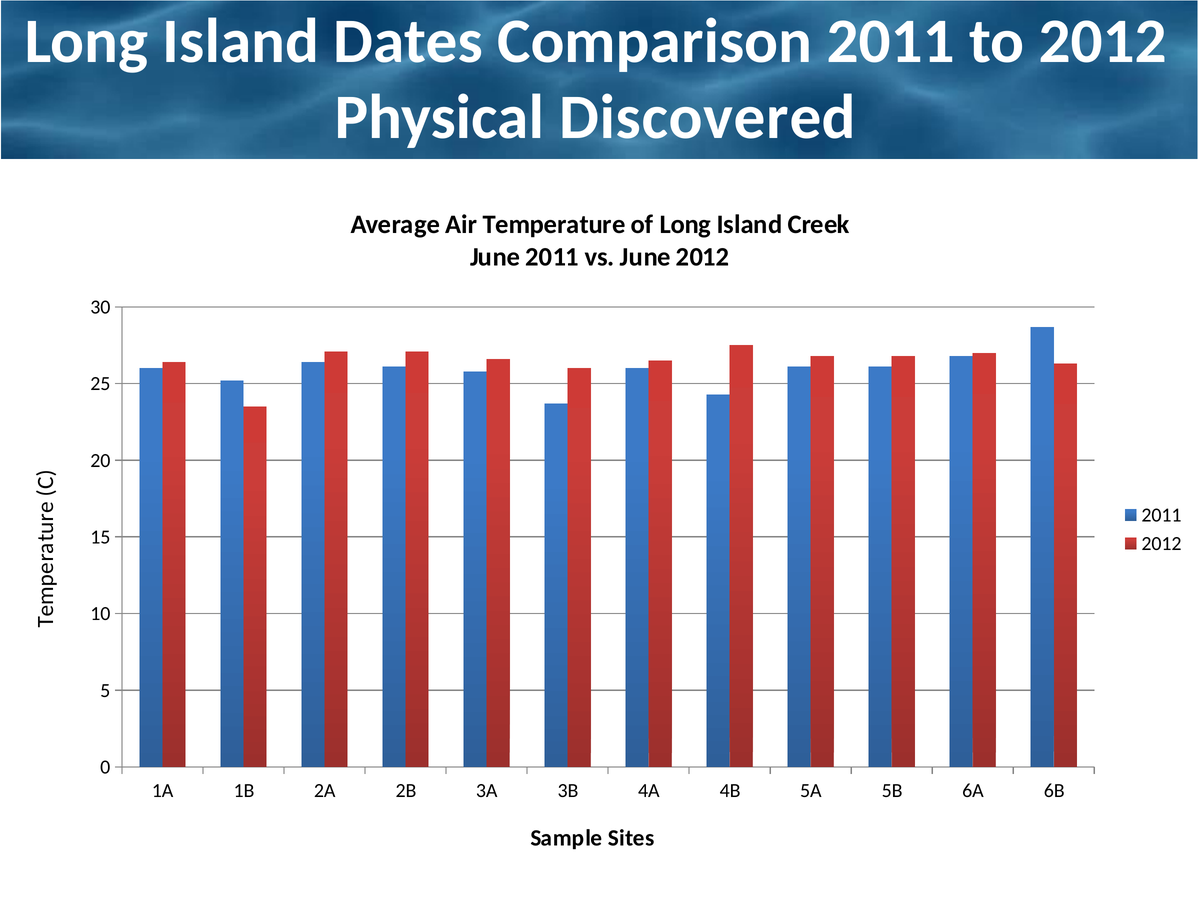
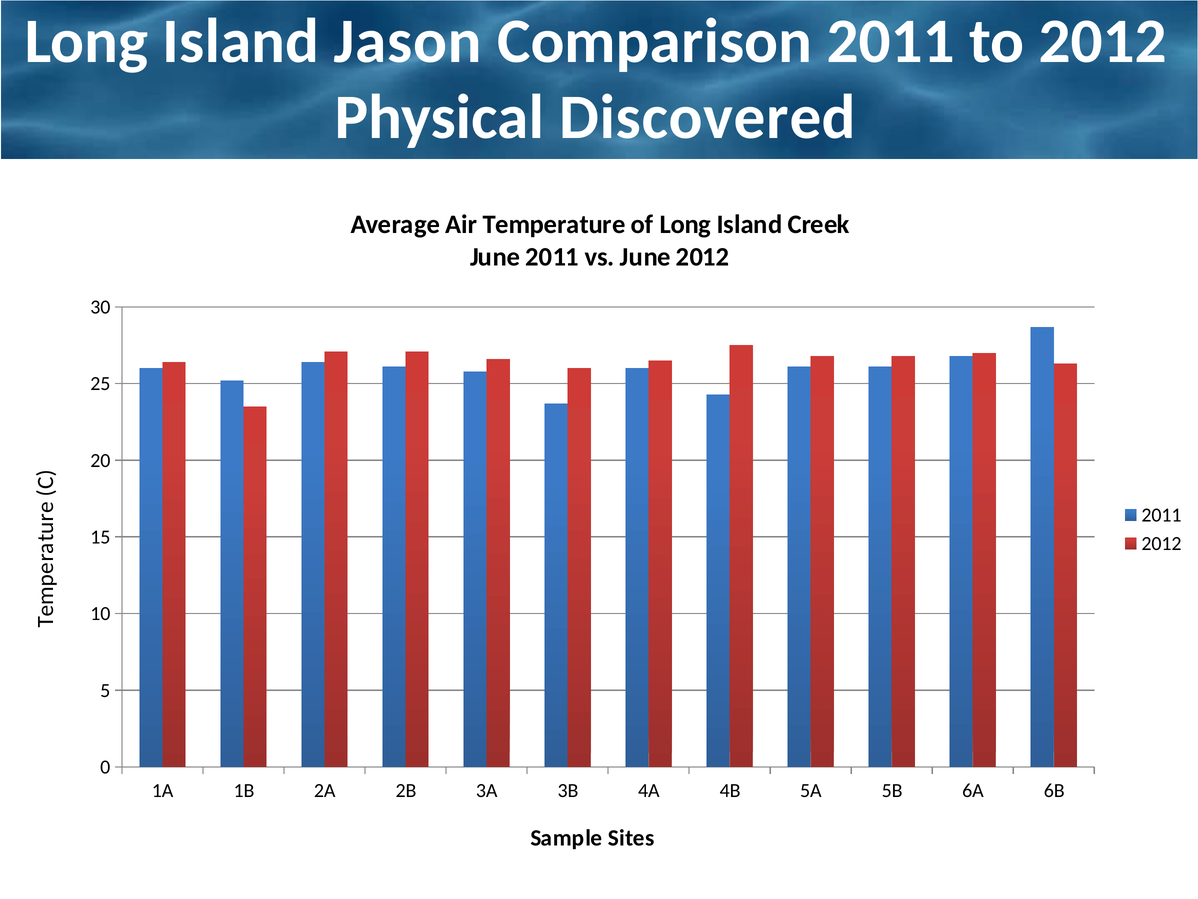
Dates: Dates -> Jason (408, 41)
